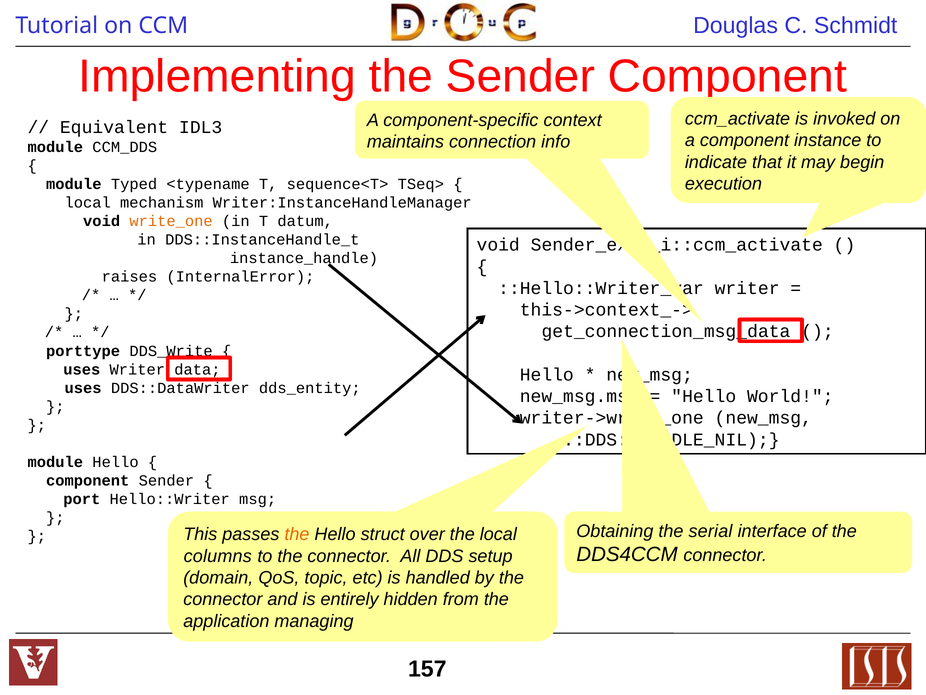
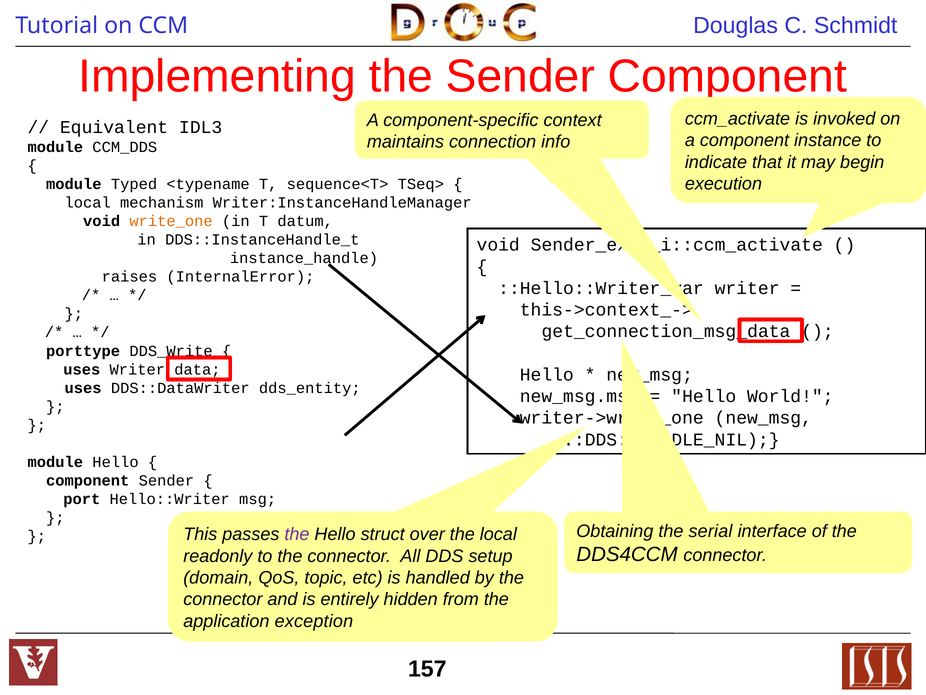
the colour: orange -> purple (297, 534)
columns: columns -> readonly (218, 556)
managing: managing -> exception (314, 621)
